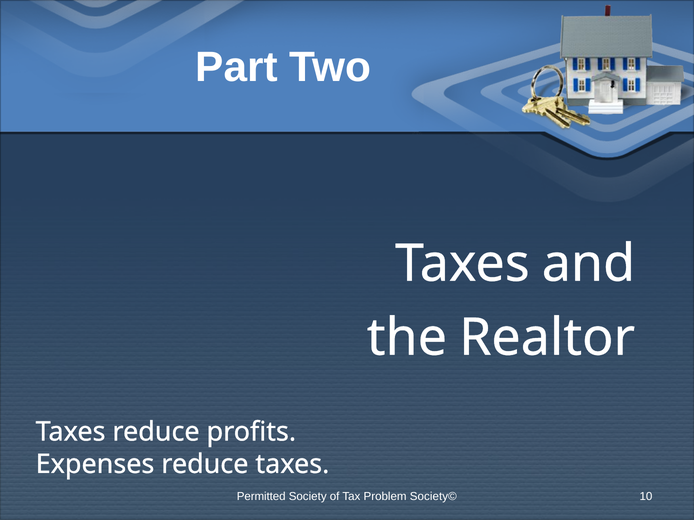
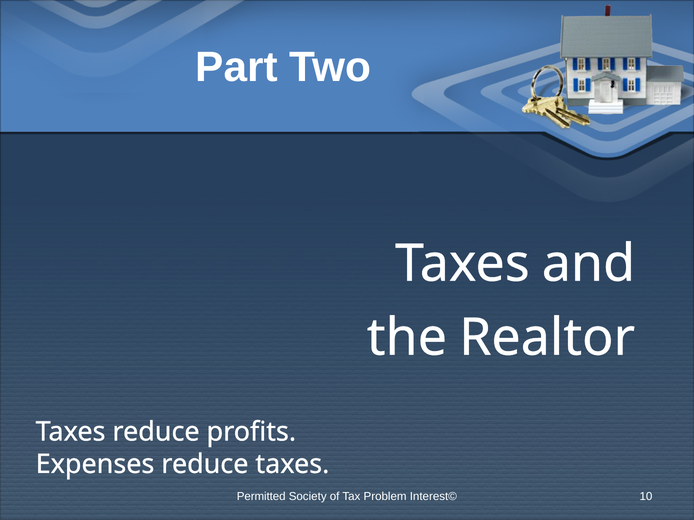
Society©: Society© -> Interest© (433, 497)
